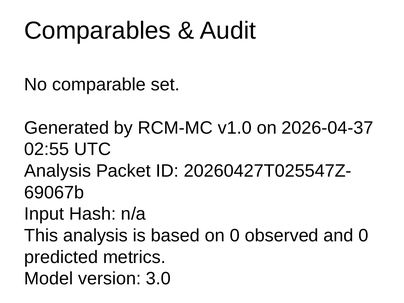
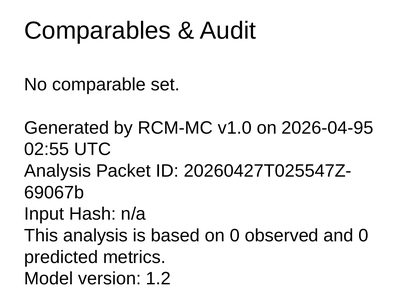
2026-04-37: 2026-04-37 -> 2026-04-95 (328, 128)
3.0: 3.0 -> 1.2 (158, 279)
